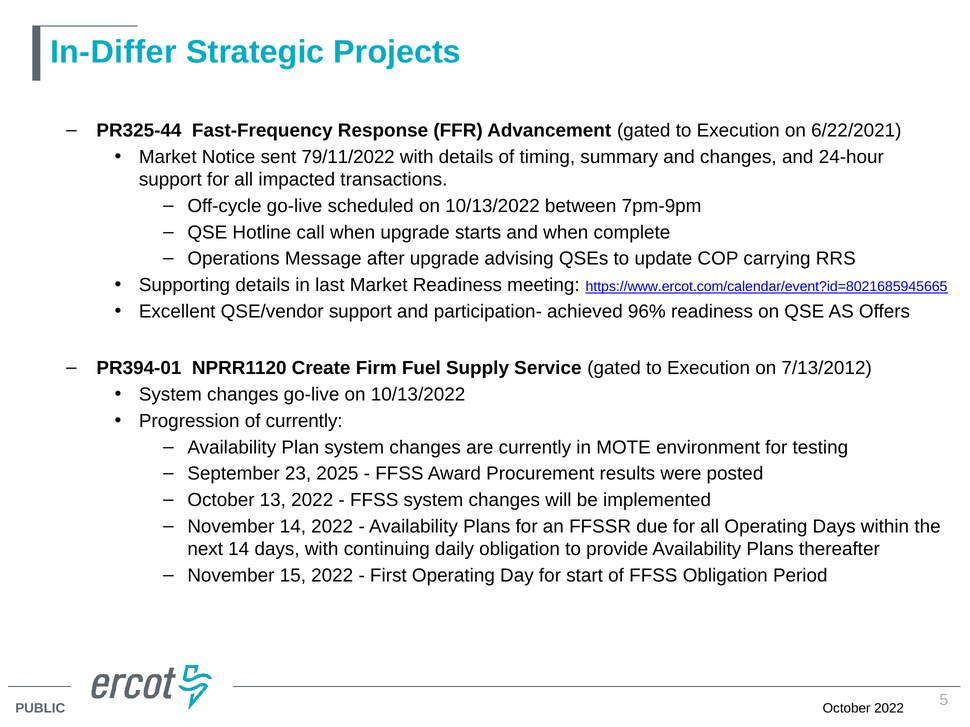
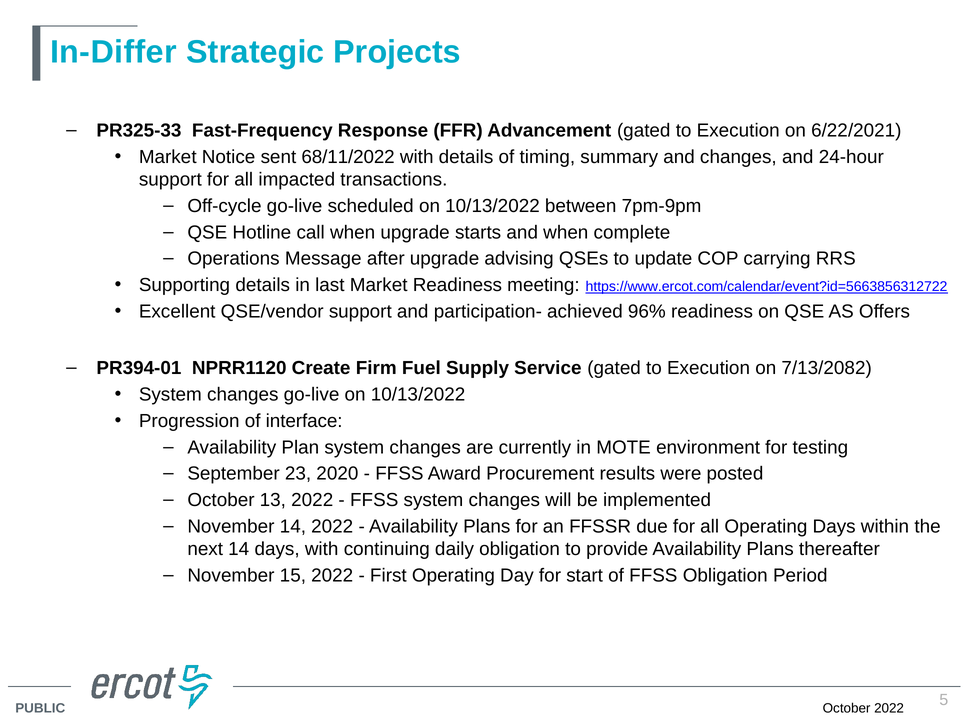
PR325-44: PR325-44 -> PR325-33 (139, 131)
79/11/2022: 79/11/2022 -> 68/11/2022 (348, 157)
https://www.ercot.com/calendar/event?id=8021685945665: https://www.ercot.com/calendar/event?id=8021685945665 -> https://www.ercot.com/calendar/event?id=5663856312722 (767, 287)
7/13/2012: 7/13/2012 -> 7/13/2082 (827, 368)
of currently: currently -> interface (304, 421)
2025: 2025 -> 2020 (337, 474)
